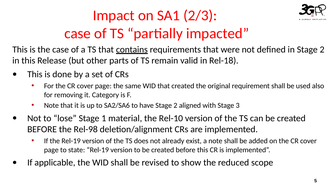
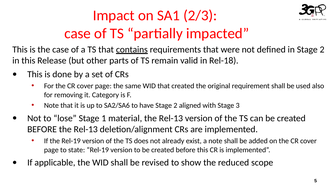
material the Rel-10: Rel-10 -> Rel-13 (171, 118)
BEFORE the Rel-98: Rel-98 -> Rel-13 (86, 130)
